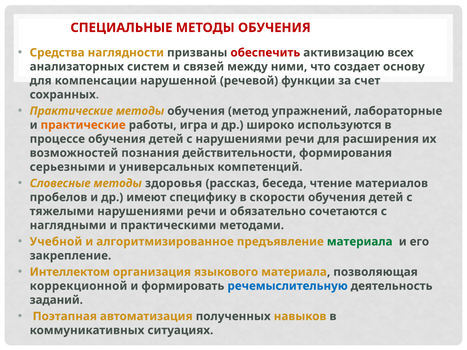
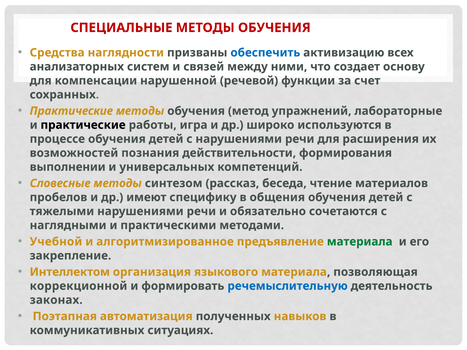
обеспечить colour: red -> blue (265, 53)
практические colour: orange -> black (83, 125)
серьезными: серьезными -> выполнении (68, 167)
здоровья: здоровья -> синтезом (174, 183)
скорости: скорости -> общения (277, 197)
заданий: заданий -> законах (56, 300)
